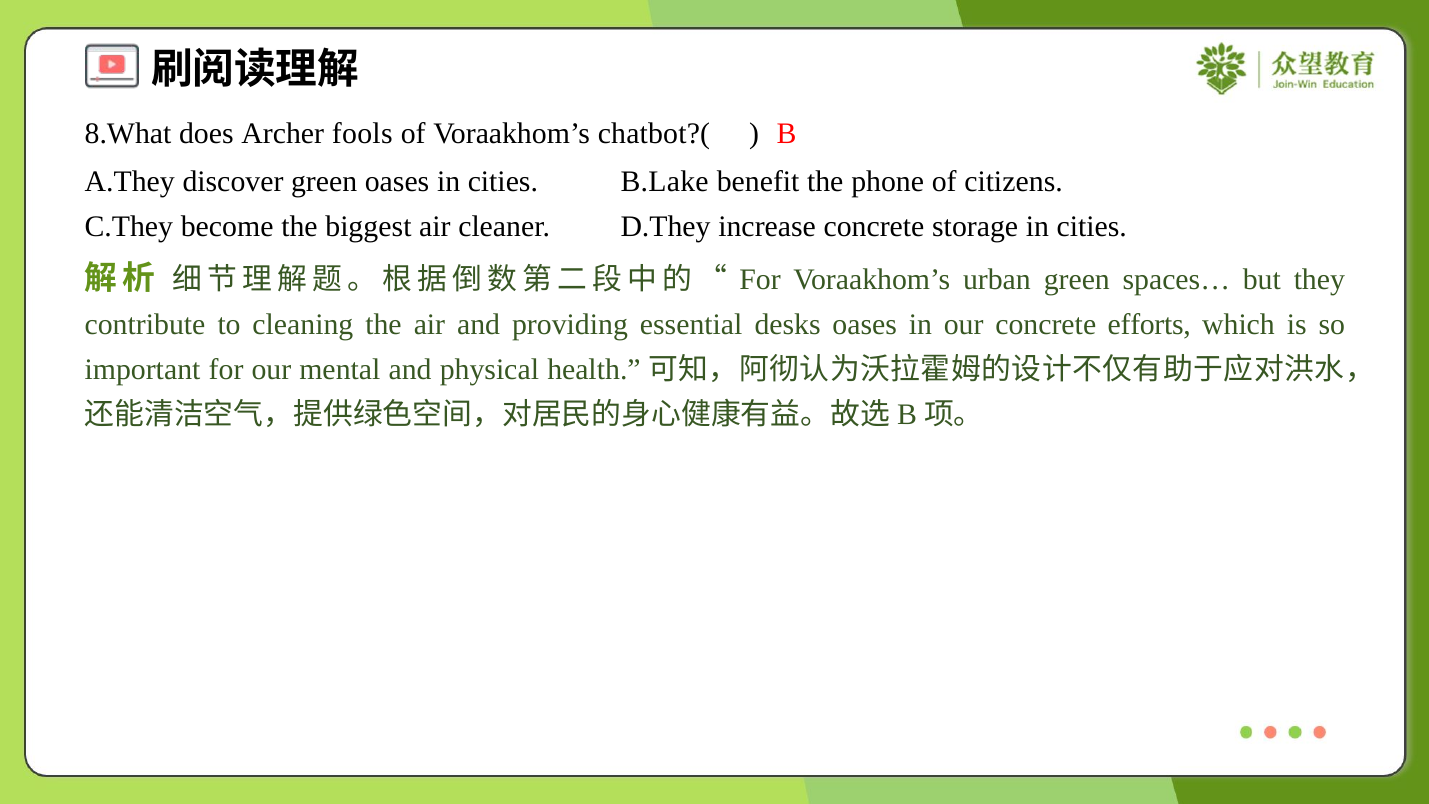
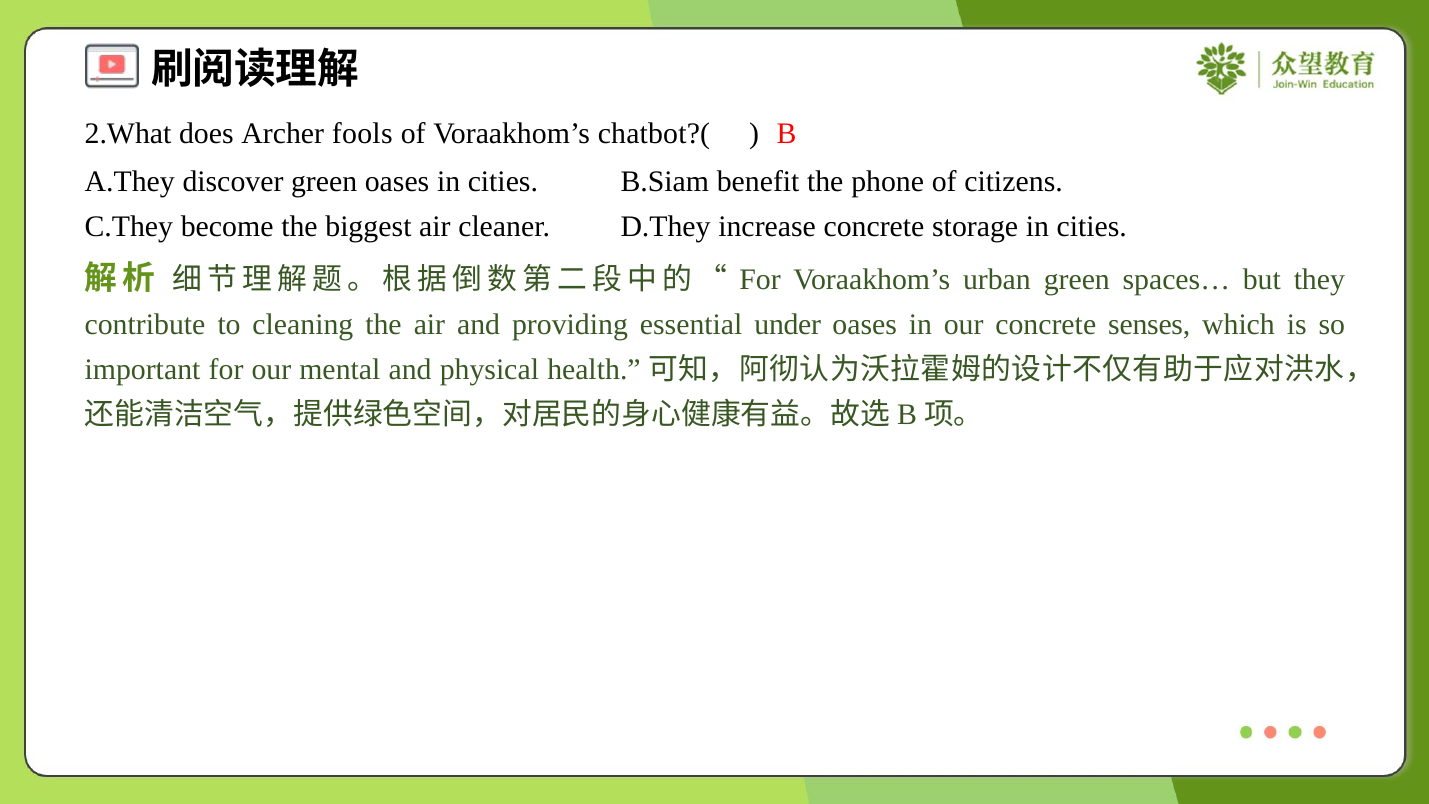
8.What: 8.What -> 2.What (128, 134)
B.Lake: B.Lake -> B.Siam (665, 182)
desks: desks -> under (788, 325)
efforts: efforts -> senses (1149, 325)
